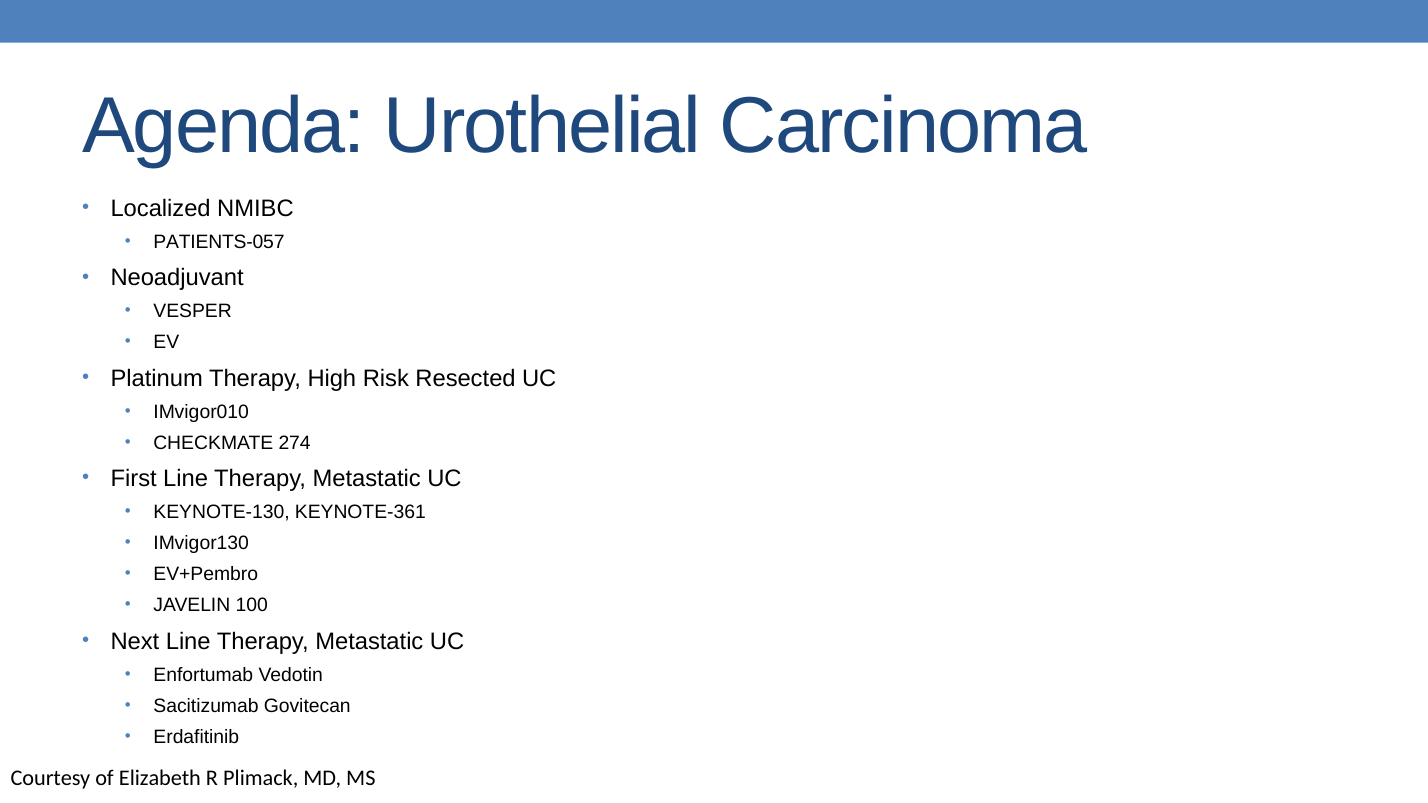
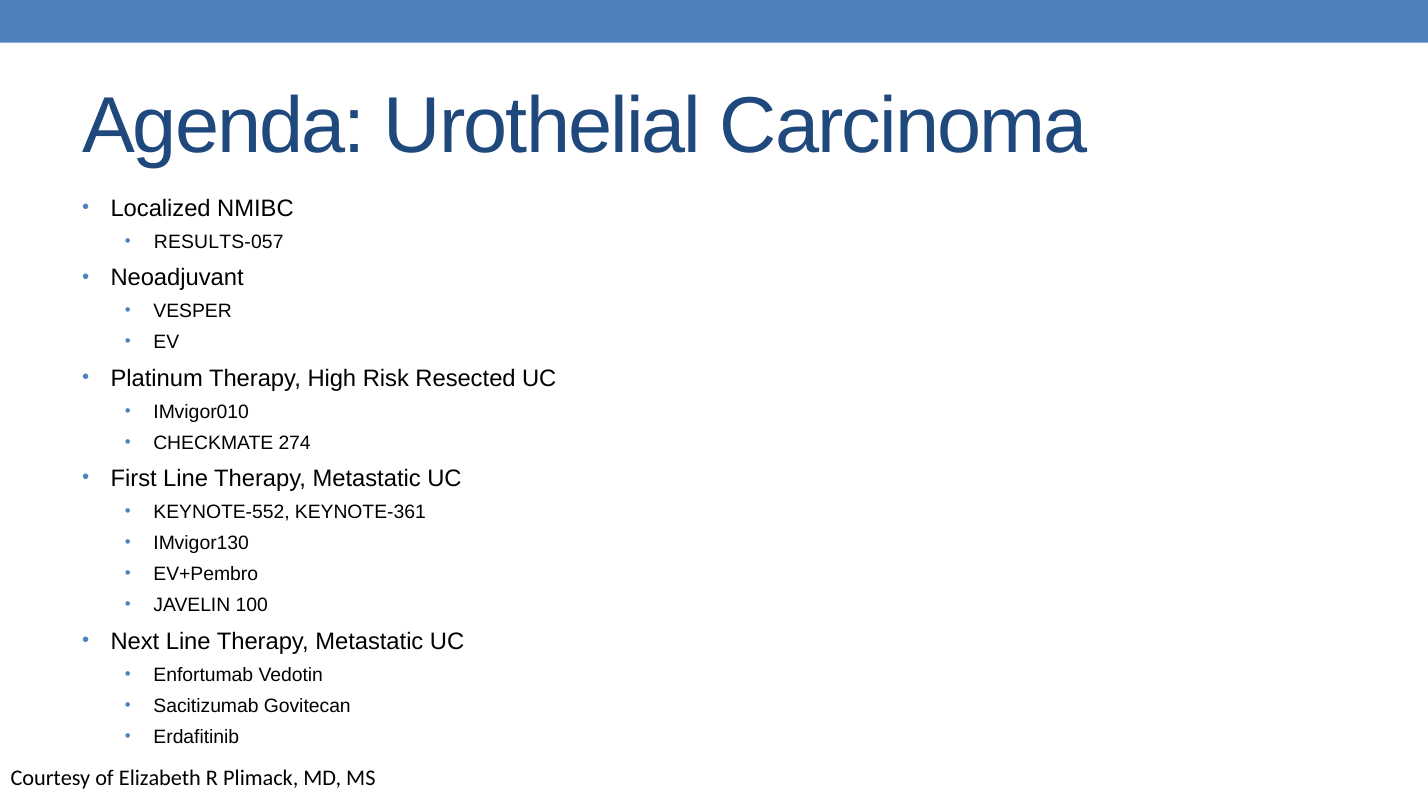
PATIENTS-057: PATIENTS-057 -> RESULTS-057 (219, 242)
KEYNOTE-130: KEYNOTE-130 -> KEYNOTE-552 (222, 512)
